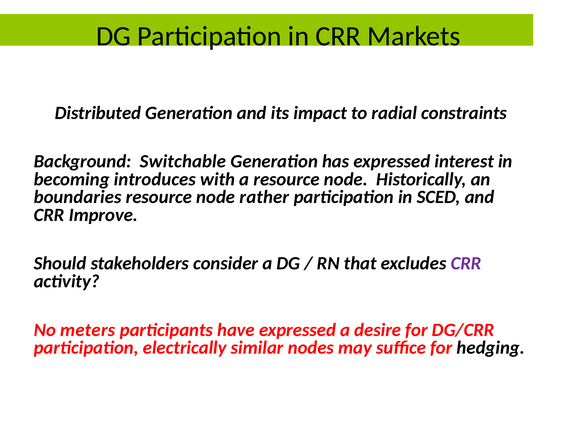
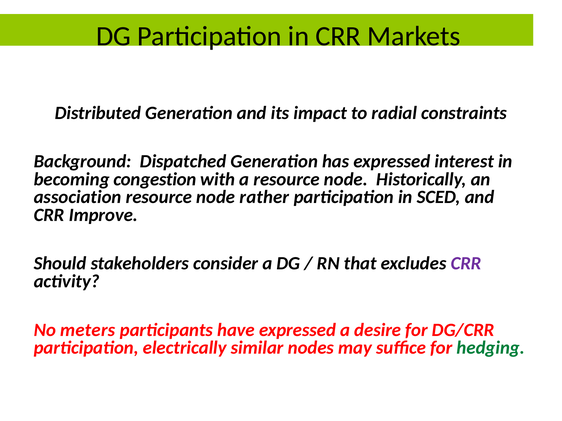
Switchable: Switchable -> Dispatched (183, 161)
introduces: introduces -> congestion (155, 179)
boundaries: boundaries -> association (78, 197)
hedging colour: black -> green (491, 348)
